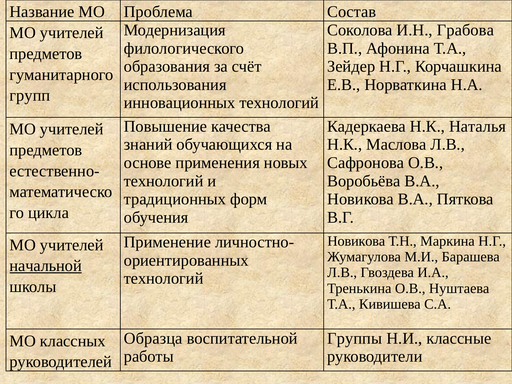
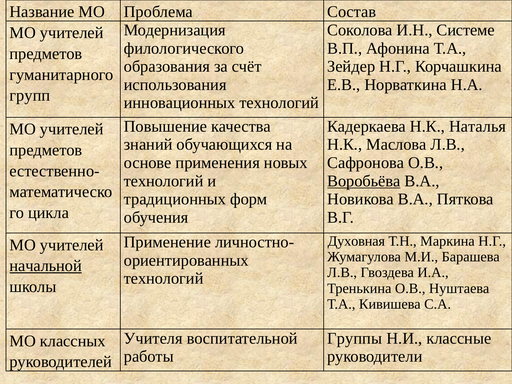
Грабова: Грабова -> Системе (466, 30)
Воробьёва underline: none -> present (364, 181)
Новикова: Новикова -> Духовная (356, 241)
Образца: Образца -> Учителя (153, 338)
